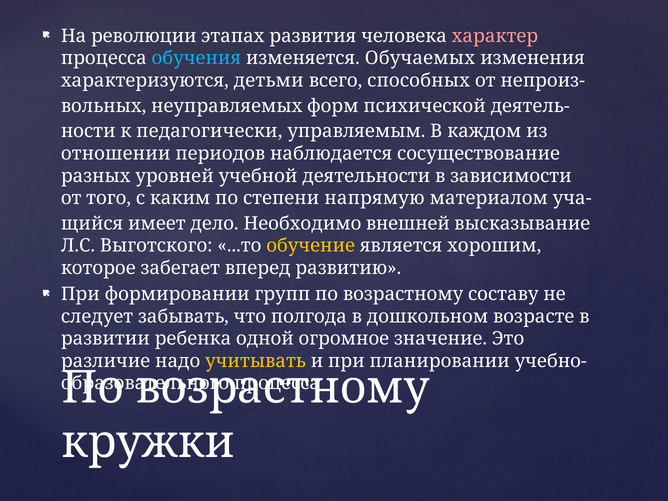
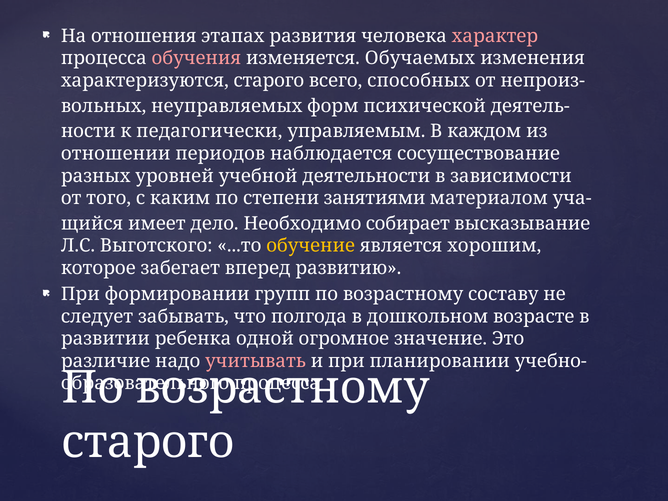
революции: революции -> отношения (144, 36)
обучения colour: light blue -> pink (196, 58)
характеризуются детьми: детьми -> старого (269, 81)
напрямую: напрямую -> занятиями (375, 198)
внешней: внешней -> собирает (408, 224)
учитывать colour: yellow -> pink (255, 361)
кружки: кружки -> старого (148, 442)
